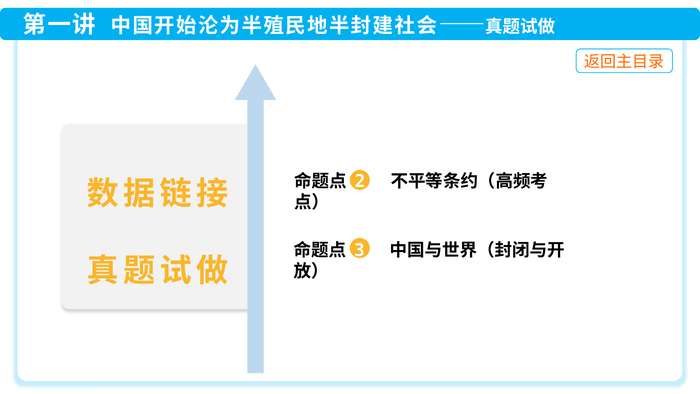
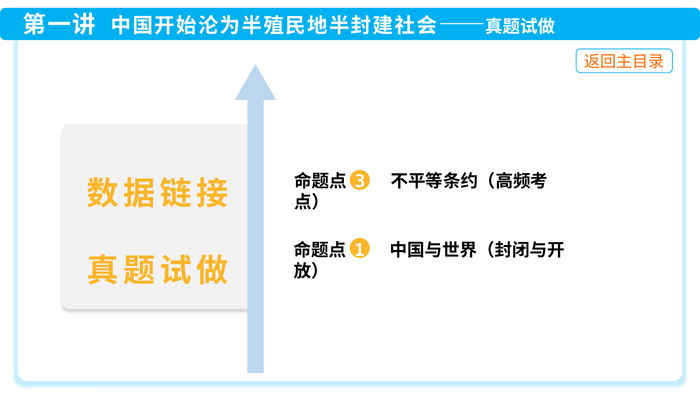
2: 2 -> 3 (360, 181)
3: 3 -> 1 (359, 250)
